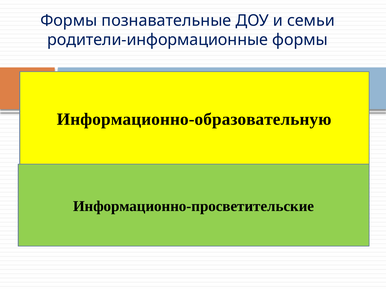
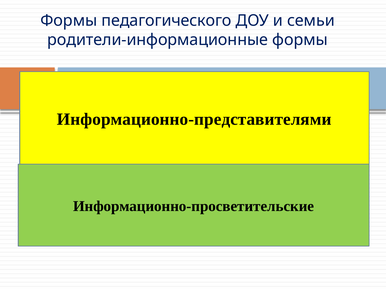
познавательные: познавательные -> педагогического (167, 21)
Информационно-образовательную: Информационно-образовательную -> Информационно-представителями (194, 119)
